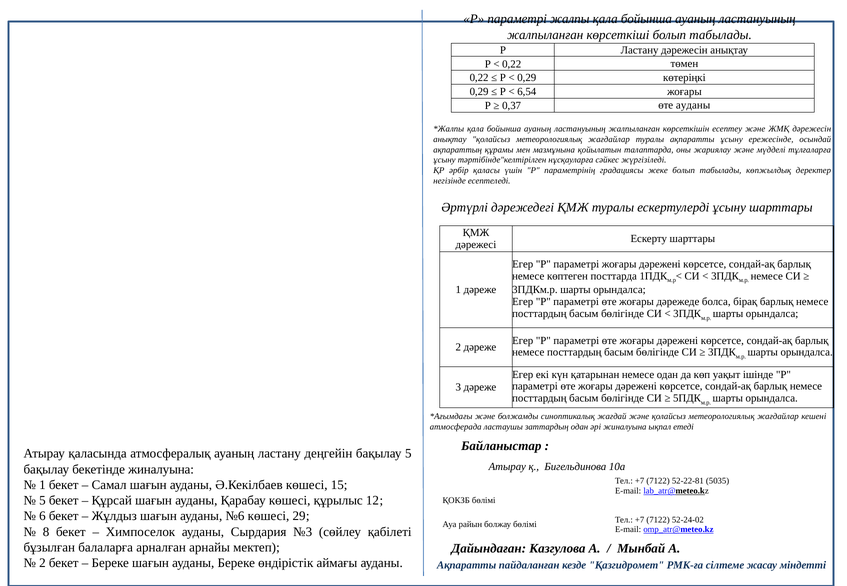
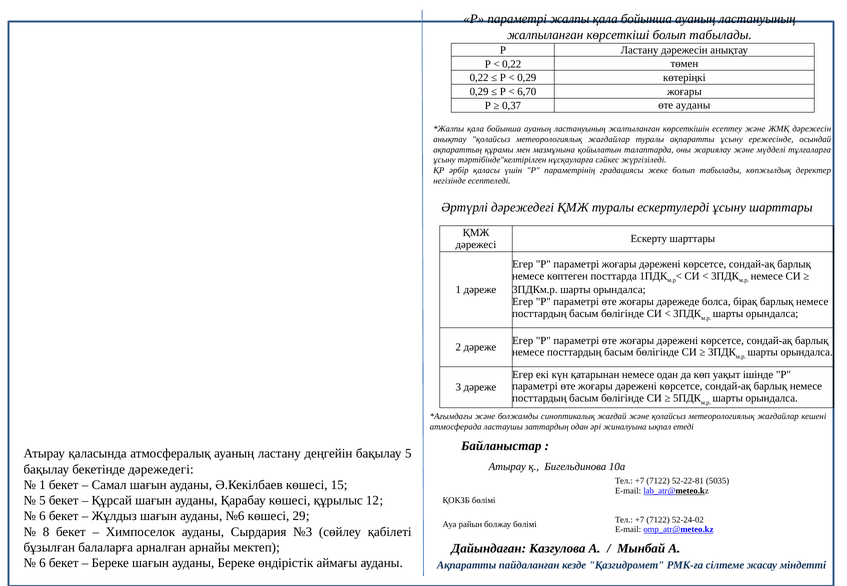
6,54: 6,54 -> 6,70 (527, 92)
бекетінде жиналуына: жиналуына -> дәрежедегі (161, 470)
2: 2 -> 6 (42, 563)
